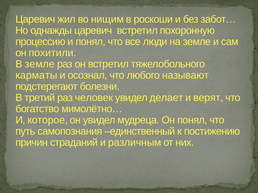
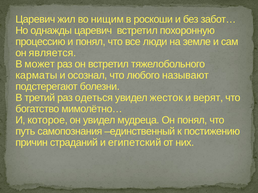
похитили: похитили -> является (53, 53)
В земле: земле -> может (40, 64)
человек: человек -> одеться (94, 98)
делает: делает -> жесток (166, 98)
различным: различным -> египетский (135, 143)
